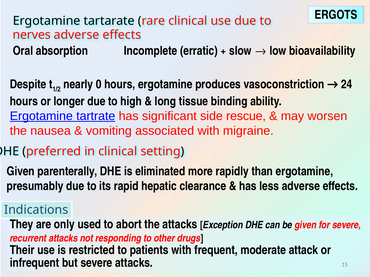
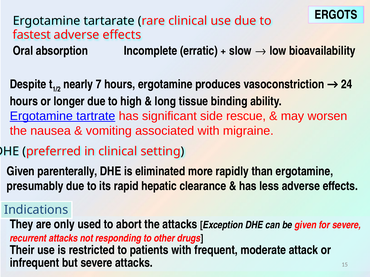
nerves: nerves -> fastest (32, 35)
0: 0 -> 7 (99, 85)
